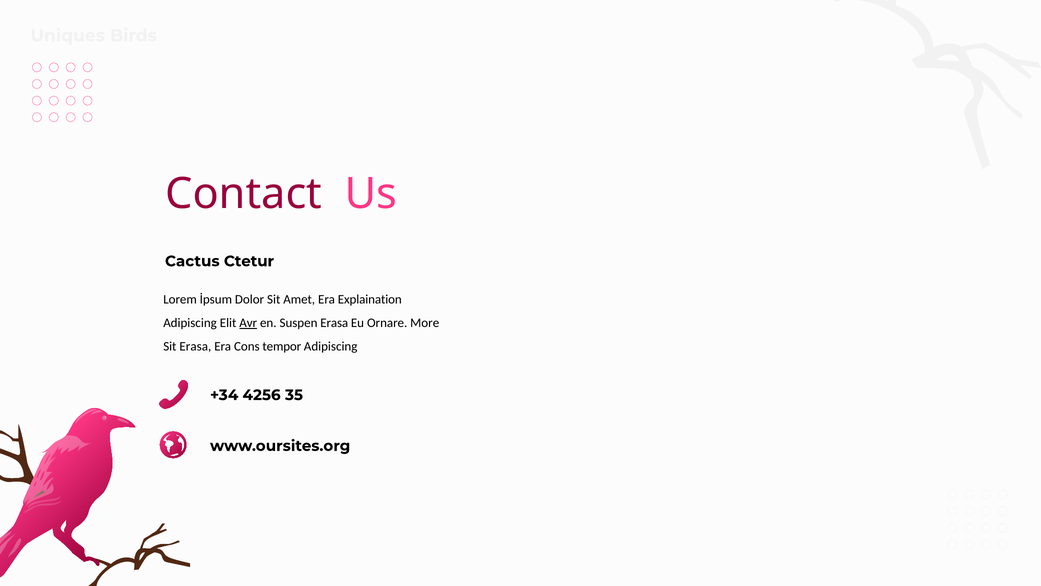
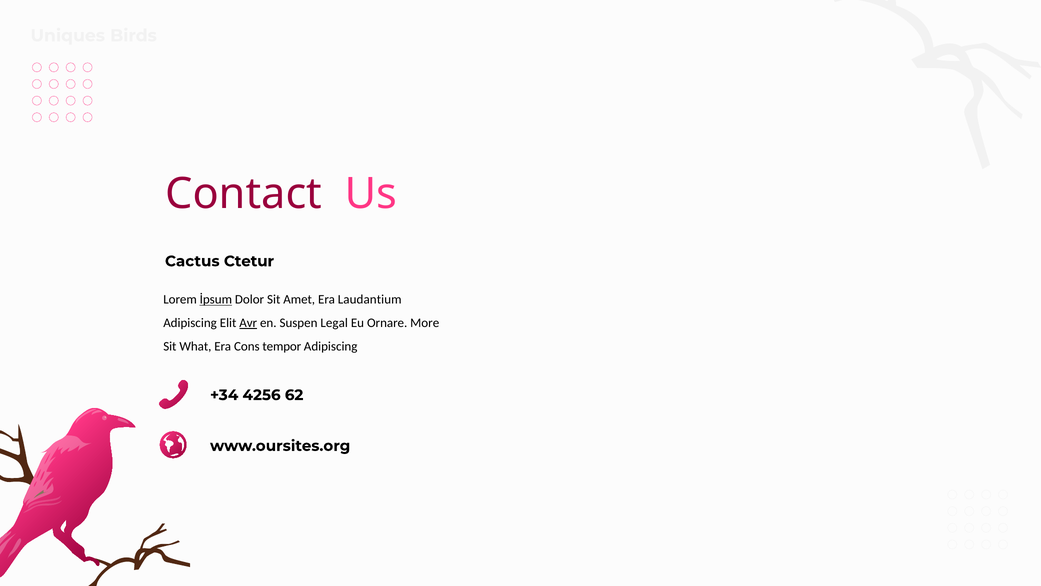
İpsum underline: none -> present (216, 299)
Explaination: Explaination -> Laudantium (370, 299)
Suspen Erasa: Erasa -> Legal (334, 323)
Sit Erasa: Erasa -> What (195, 346)
35: 35 -> 62 (294, 395)
